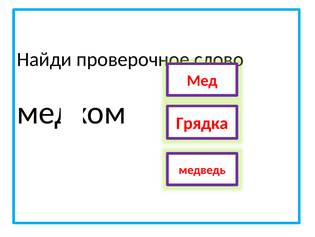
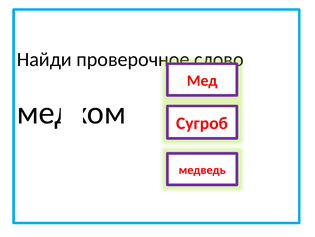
Грядка: Грядка -> Сугроб (202, 123)
